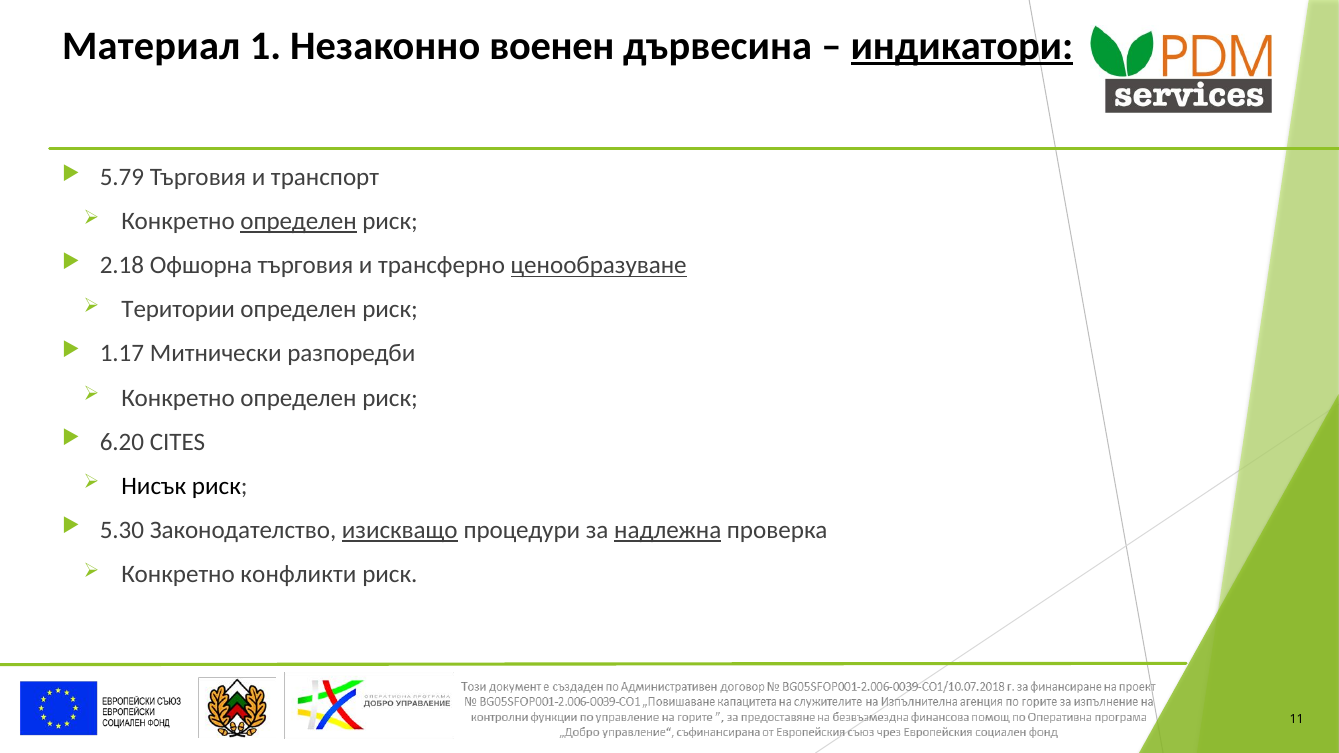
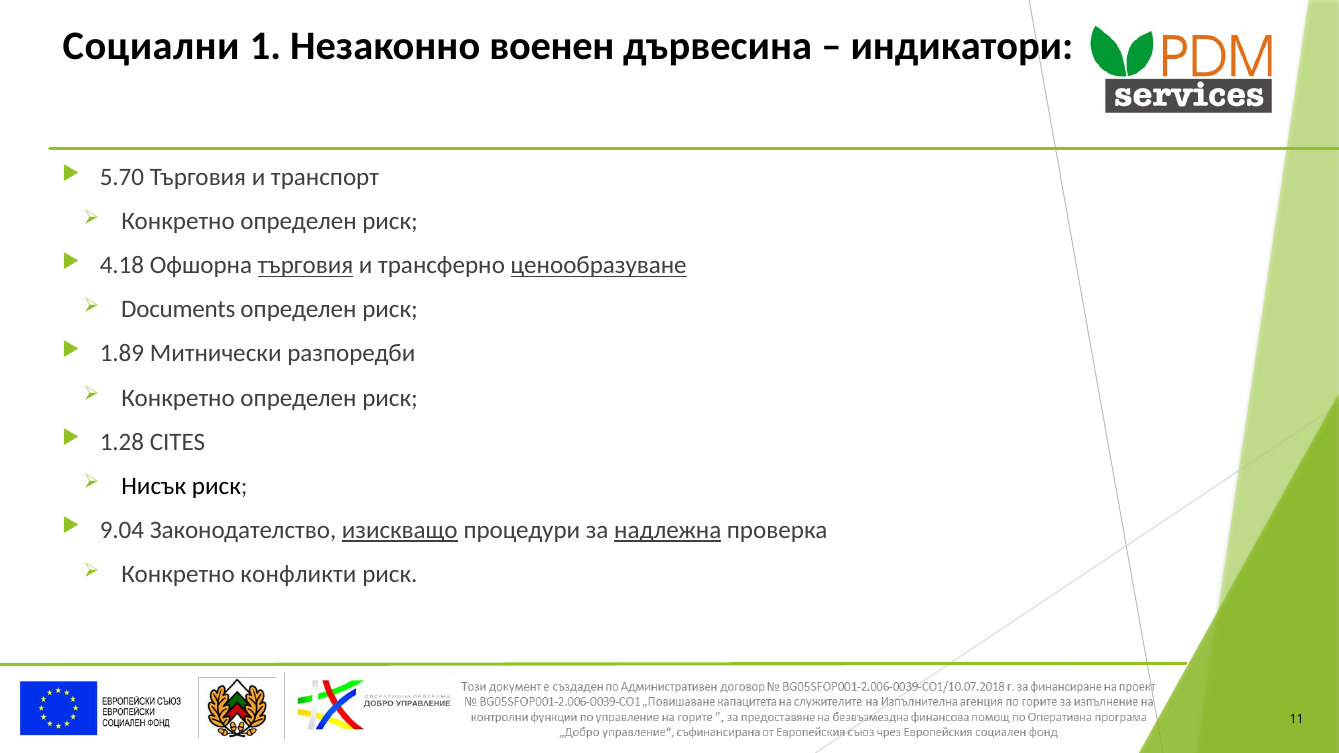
Материал: Материал -> Социални (151, 46)
индикатори underline: present -> none (962, 46)
5.79: 5.79 -> 5.70 (122, 177)
определен underline: present -> none (299, 222)
2.18: 2.18 -> 4.18 (122, 266)
търговия underline: none -> present (305, 266)
Територии: Територии -> Documents (178, 310)
1.17: 1.17 -> 1.89 (122, 354)
6.20: 6.20 -> 1.28 (122, 442)
5.30: 5.30 -> 9.04 (122, 530)
